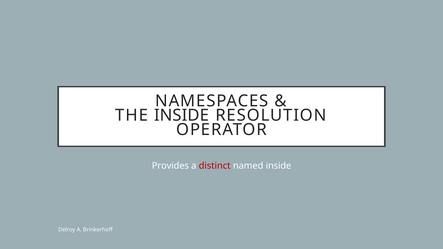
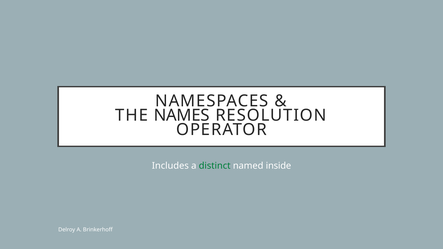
THE INSIDE: INSIDE -> NAMES (182, 115)
Provides: Provides -> Includes (170, 166)
distinct colour: red -> green (215, 166)
